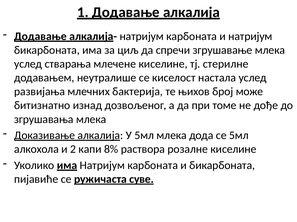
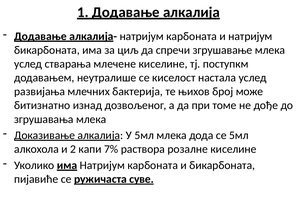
стерилне: стерилне -> поступкм (226, 64)
8%: 8% -> 7% (111, 150)
